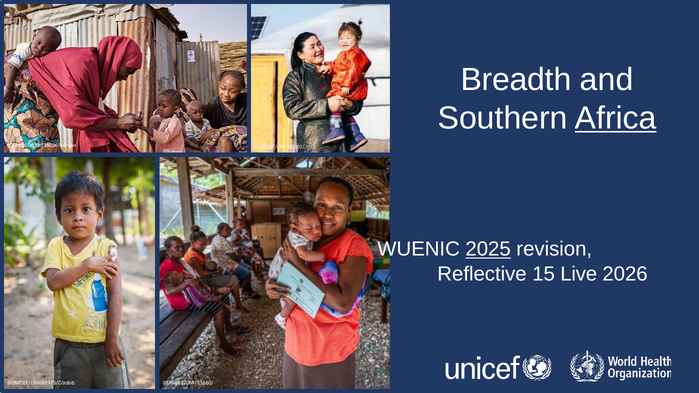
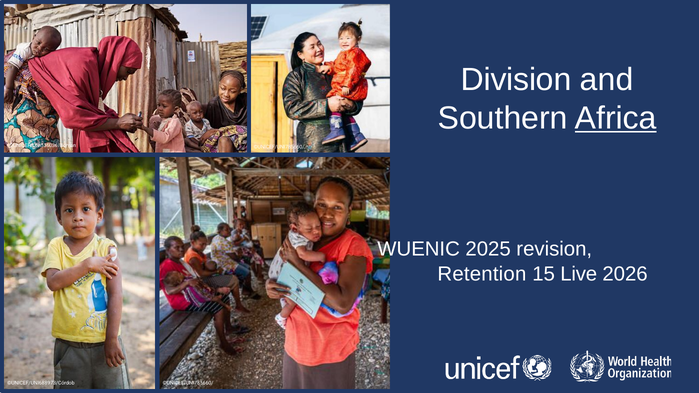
Breadth: Breadth -> Division (516, 80)
2025 underline: present -> none (488, 249)
Reflective: Reflective -> Retention (482, 274)
